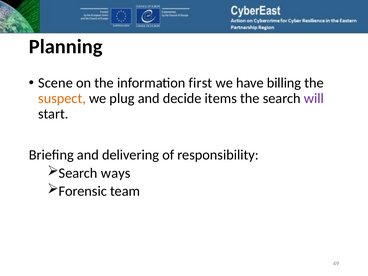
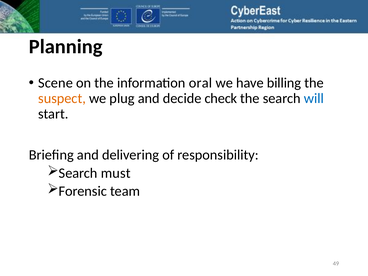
first: first -> oral (200, 83)
items: items -> check (221, 98)
will colour: purple -> blue (314, 98)
ways: ways -> must (116, 173)
